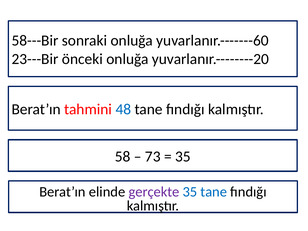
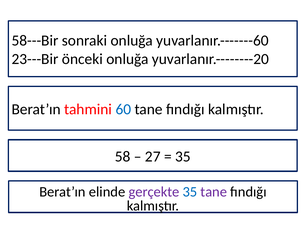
48: 48 -> 60 (123, 109)
73: 73 -> 27 (153, 157)
tane colour: blue -> purple (214, 192)
